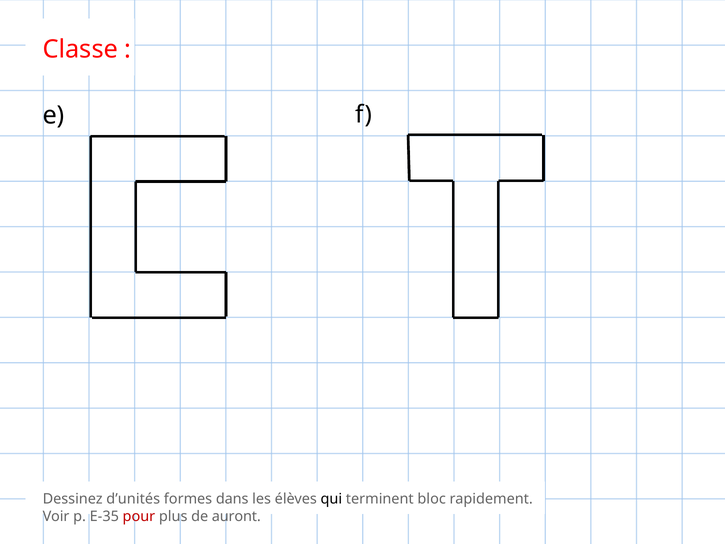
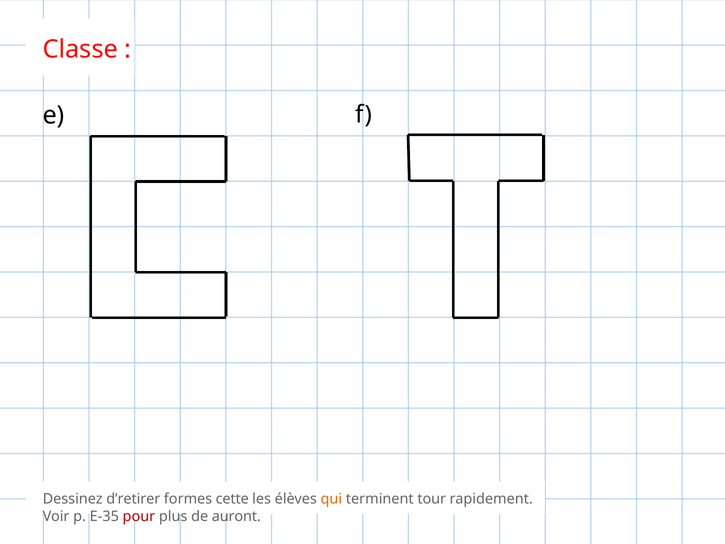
d’unités: d’unités -> d’retirer (133, 499)
dans: dans -> cette (232, 499)
qui colour: black -> orange (331, 499)
bloc: bloc -> tour (432, 499)
